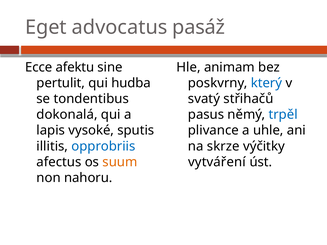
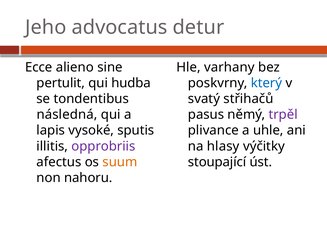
Eget: Eget -> Jeho (46, 27)
pasáž: pasáž -> detur (198, 27)
afektu: afektu -> alieno (75, 67)
animam: animam -> varhany (229, 67)
dokonalá: dokonalá -> následná (67, 115)
trpěl colour: blue -> purple (283, 115)
opprobriis colour: blue -> purple (103, 146)
skrze: skrze -> hlasy (223, 146)
vytváření: vytváření -> stoupající (217, 162)
